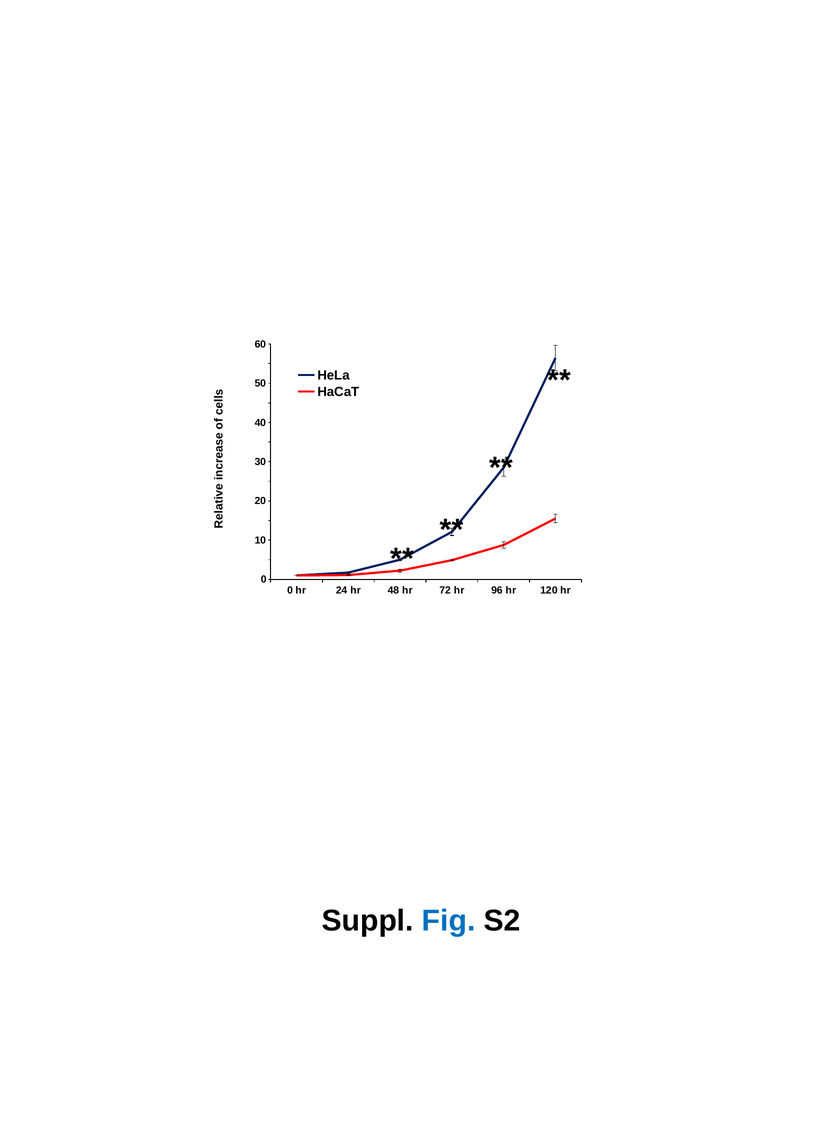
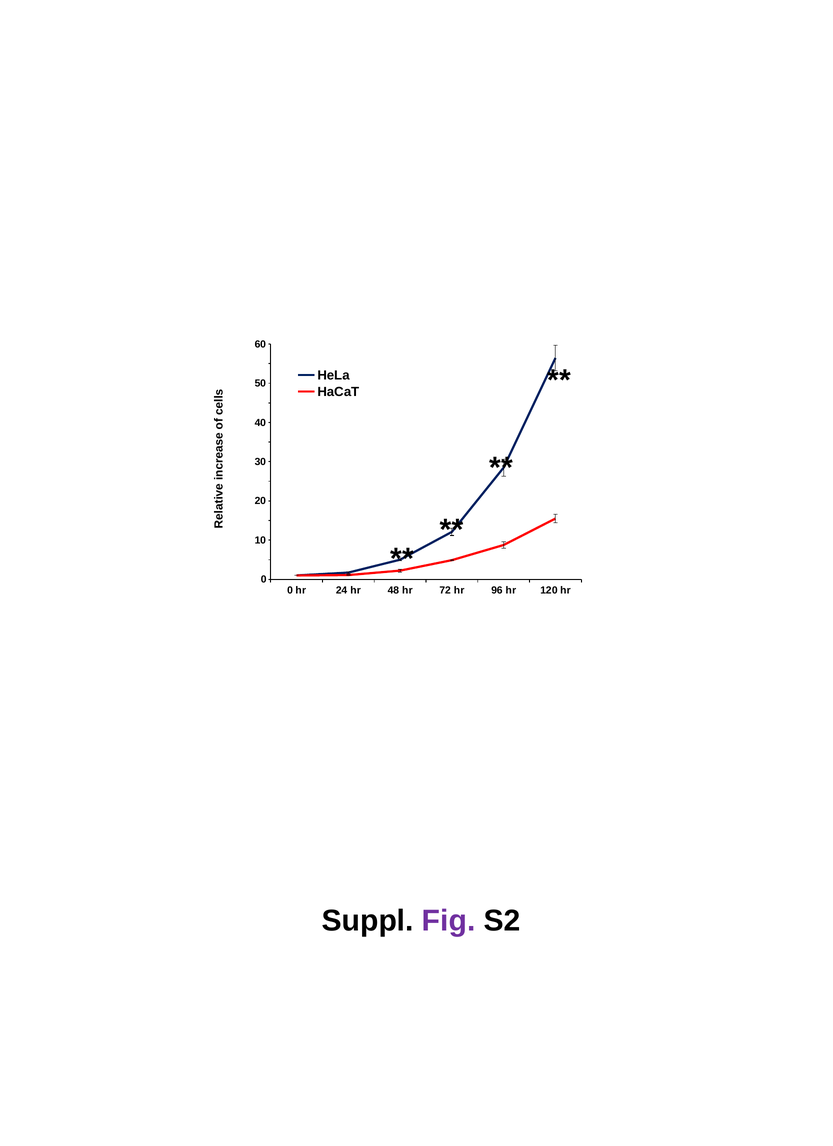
Fig colour: blue -> purple (449, 920)
